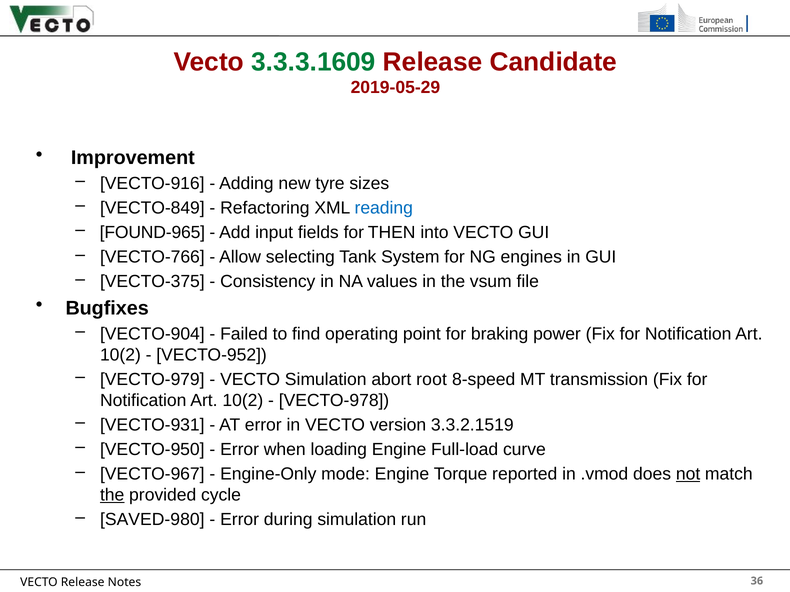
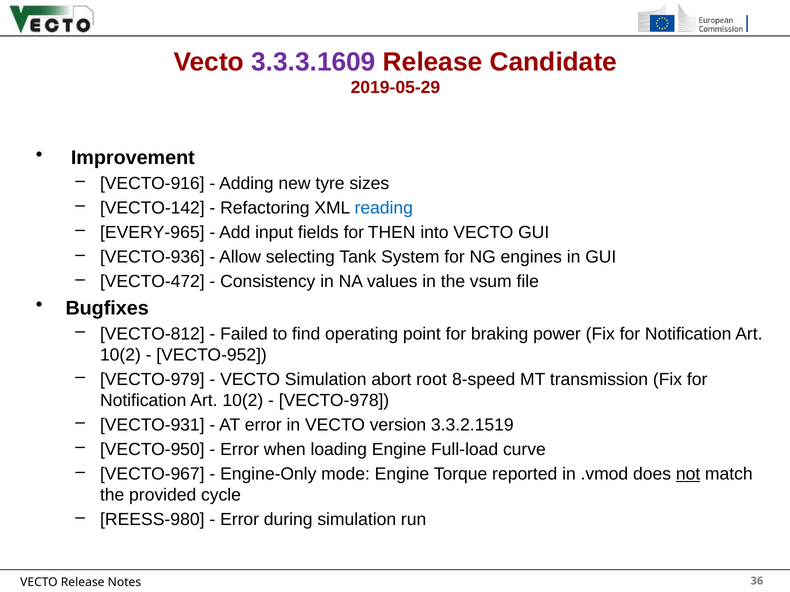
3.3.3.1609 colour: green -> purple (313, 62)
VECTO-849: VECTO-849 -> VECTO-142 (152, 208)
FOUND-965: FOUND-965 -> EVERY-965 (152, 233)
VECTO-766: VECTO-766 -> VECTO-936 (152, 257)
VECTO-375: VECTO-375 -> VECTO-472 (152, 282)
VECTO-904: VECTO-904 -> VECTO-812 (152, 334)
the underline: present -> none (112, 496)
SAVED-980: SAVED-980 -> REESS-980 (152, 520)
